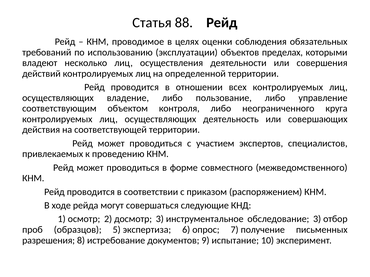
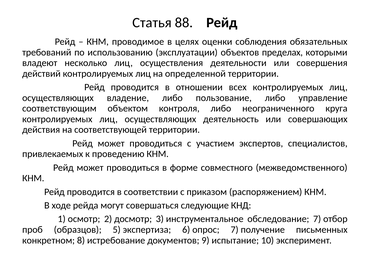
обследование 3: 3 -> 7 (317, 219)
разрешения: разрешения -> конкретном (49, 241)
